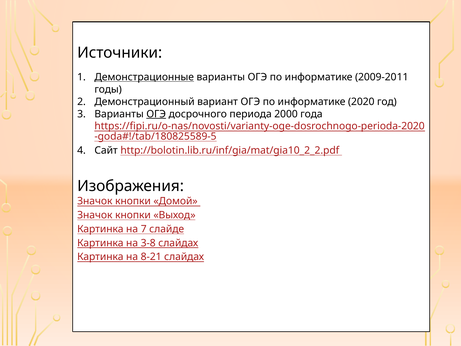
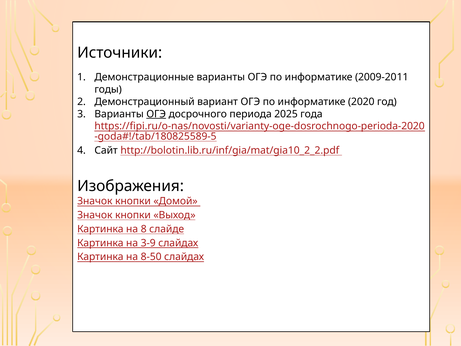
Демонстрационные underline: present -> none (144, 77)
2000: 2000 -> 2025 (286, 114)
7: 7 -> 8 (144, 229)
3-8: 3-8 -> 3-9 (148, 243)
8-21: 8-21 -> 8-50 (151, 257)
